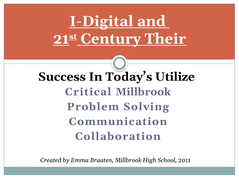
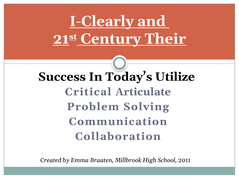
I-Digital: I-Digital -> I-Clearly (102, 21)
Critical Millbrook: Millbrook -> Articulate (143, 92)
